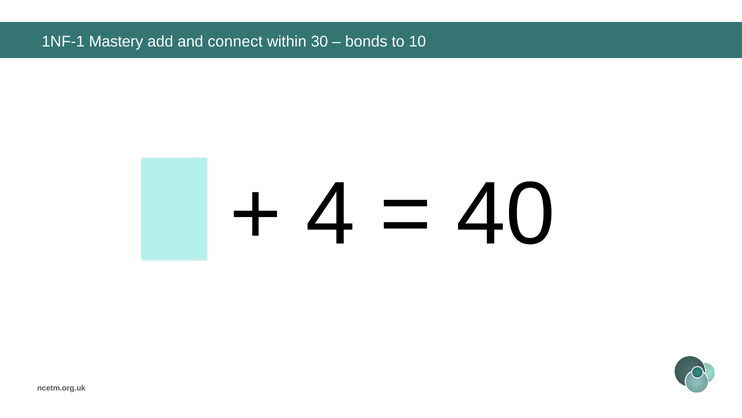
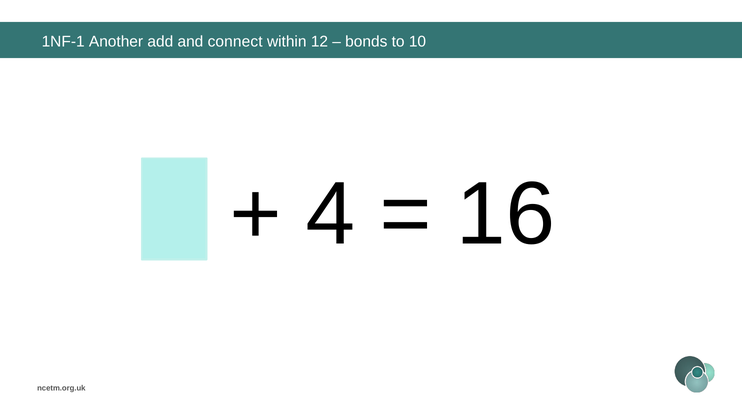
Mastery: Mastery -> Another (116, 41)
30: 30 -> 12 (319, 41)
40: 40 -> 16 (506, 214)
